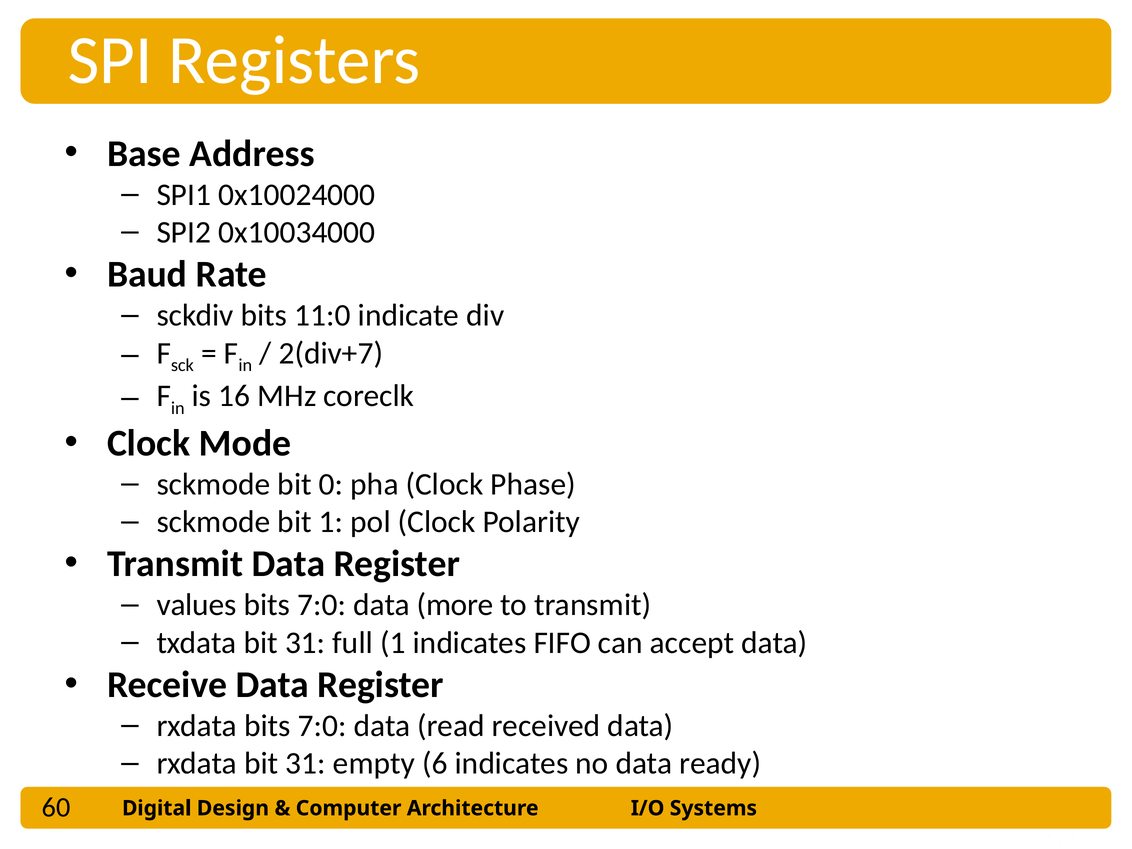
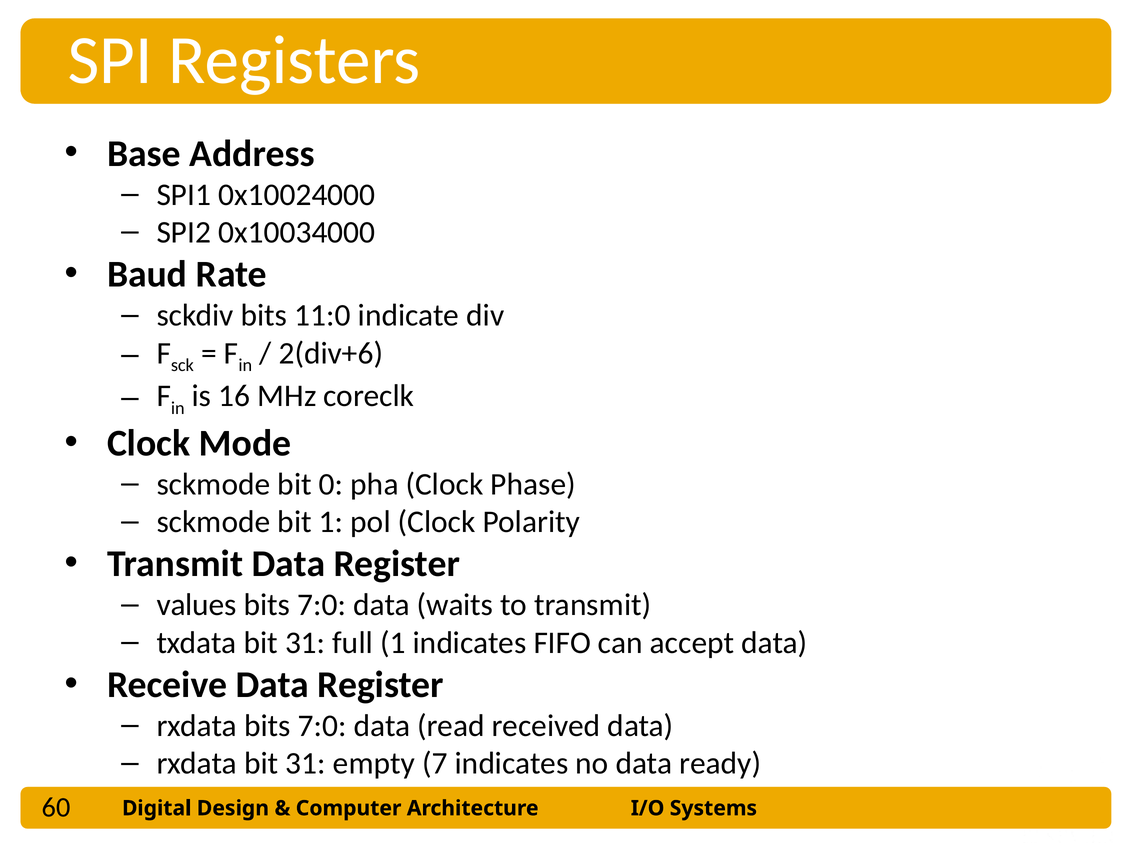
2(div+7: 2(div+7 -> 2(div+6 (331, 353)
more: more -> waits (455, 605)
6: 6 -> 7 (435, 764)
